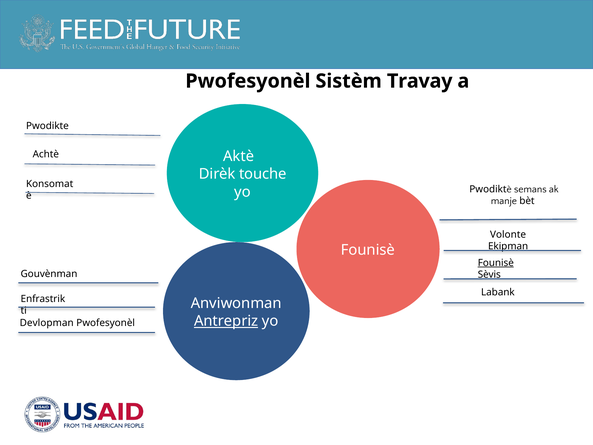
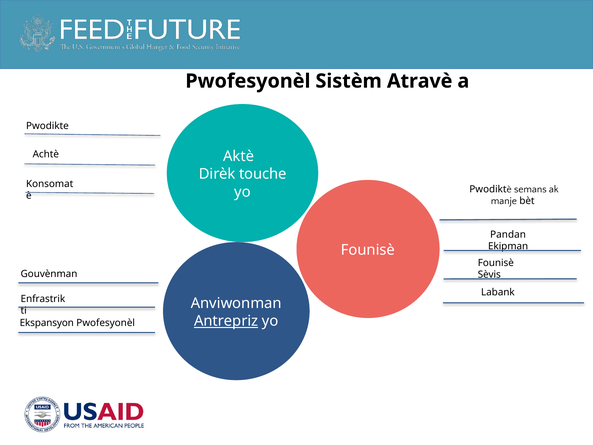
Travay: Travay -> Atravè (420, 81)
Volonte: Volonte -> Pandan (508, 234)
Founisè underline: present -> none (496, 263)
Devlopman: Devlopman -> Ekspansyon (47, 323)
